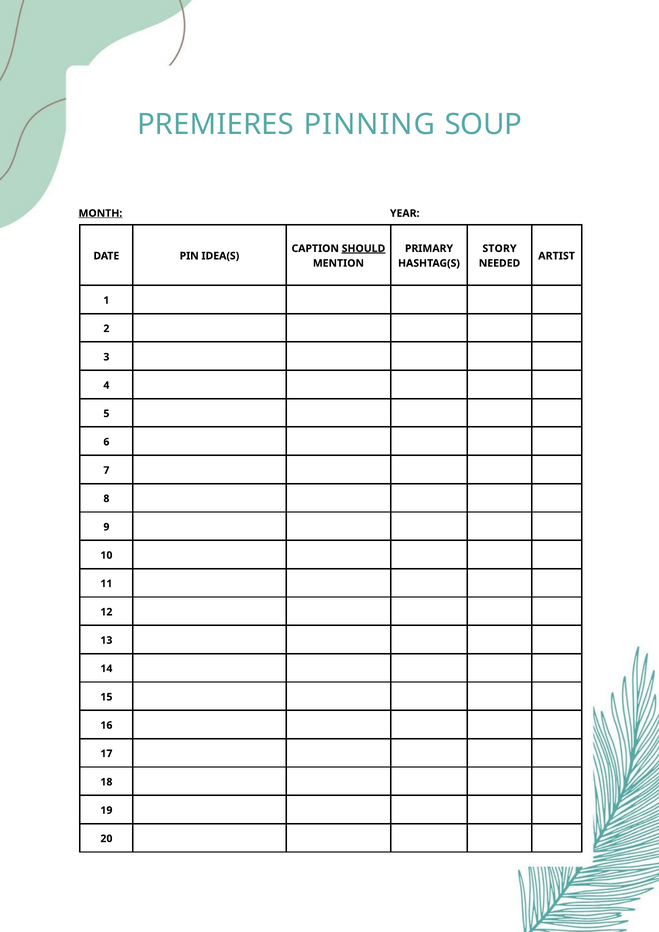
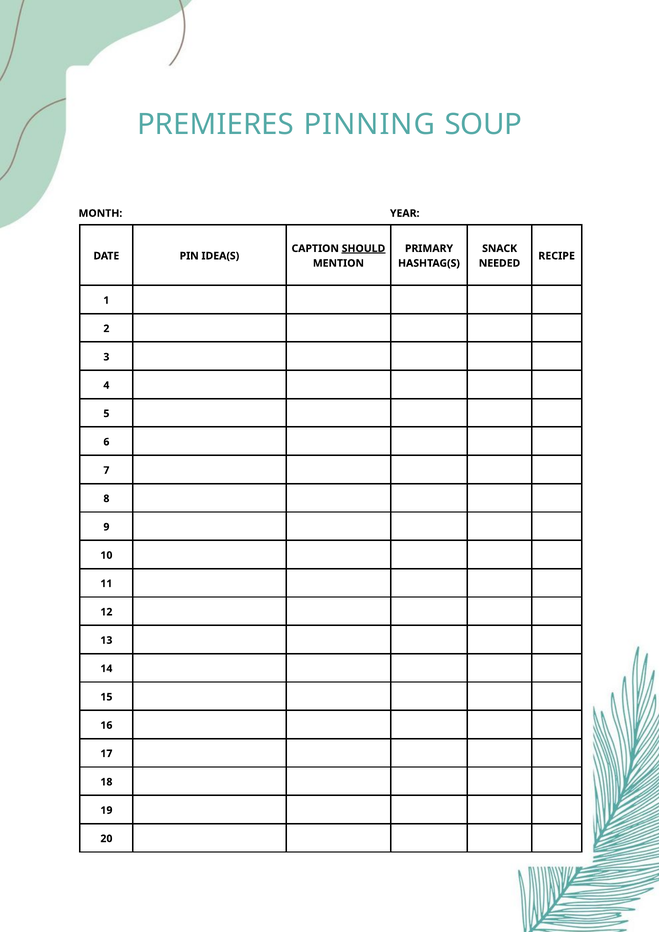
MONTH underline: present -> none (100, 213)
STORY: STORY -> SNACK (500, 248)
ARTIST: ARTIST -> RECIPE (557, 256)
